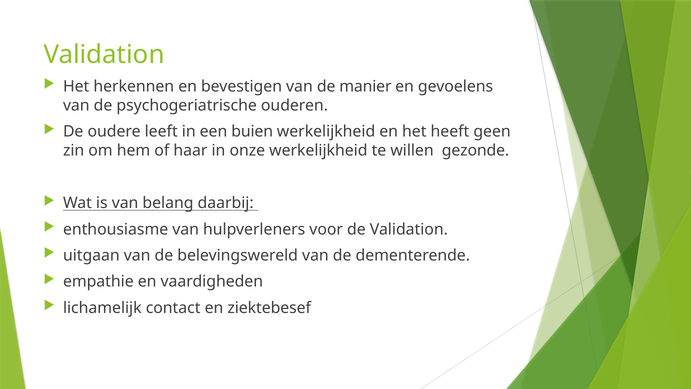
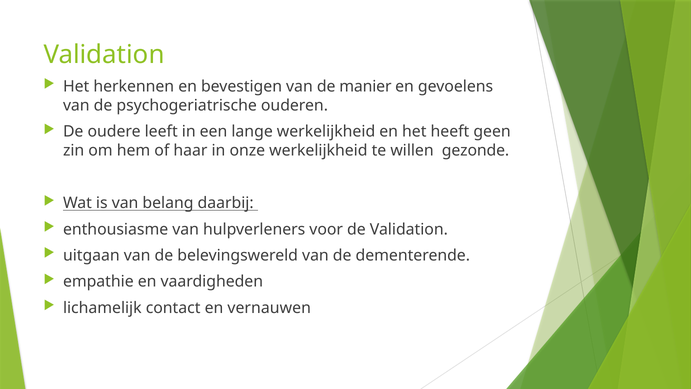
buien: buien -> lange (252, 132)
ziektebesef: ziektebesef -> vernauwen (269, 308)
